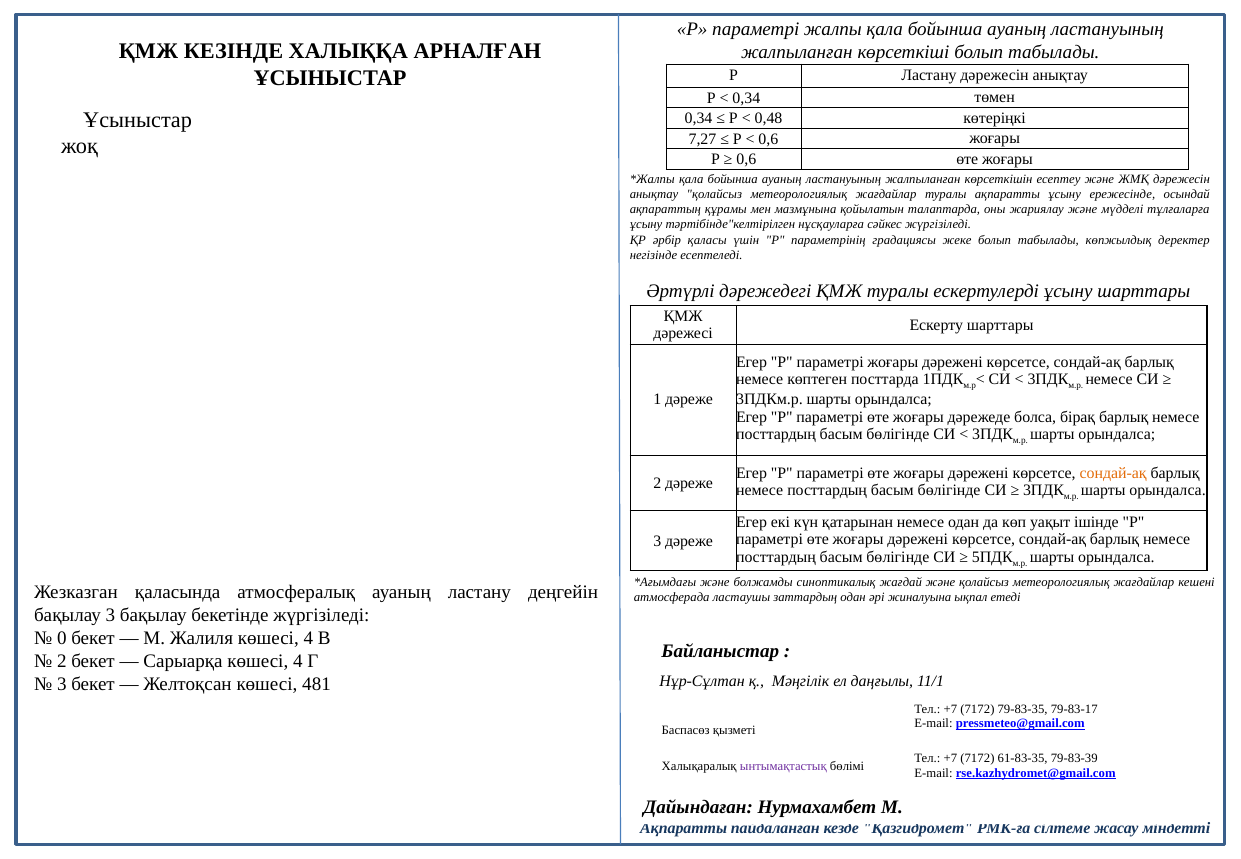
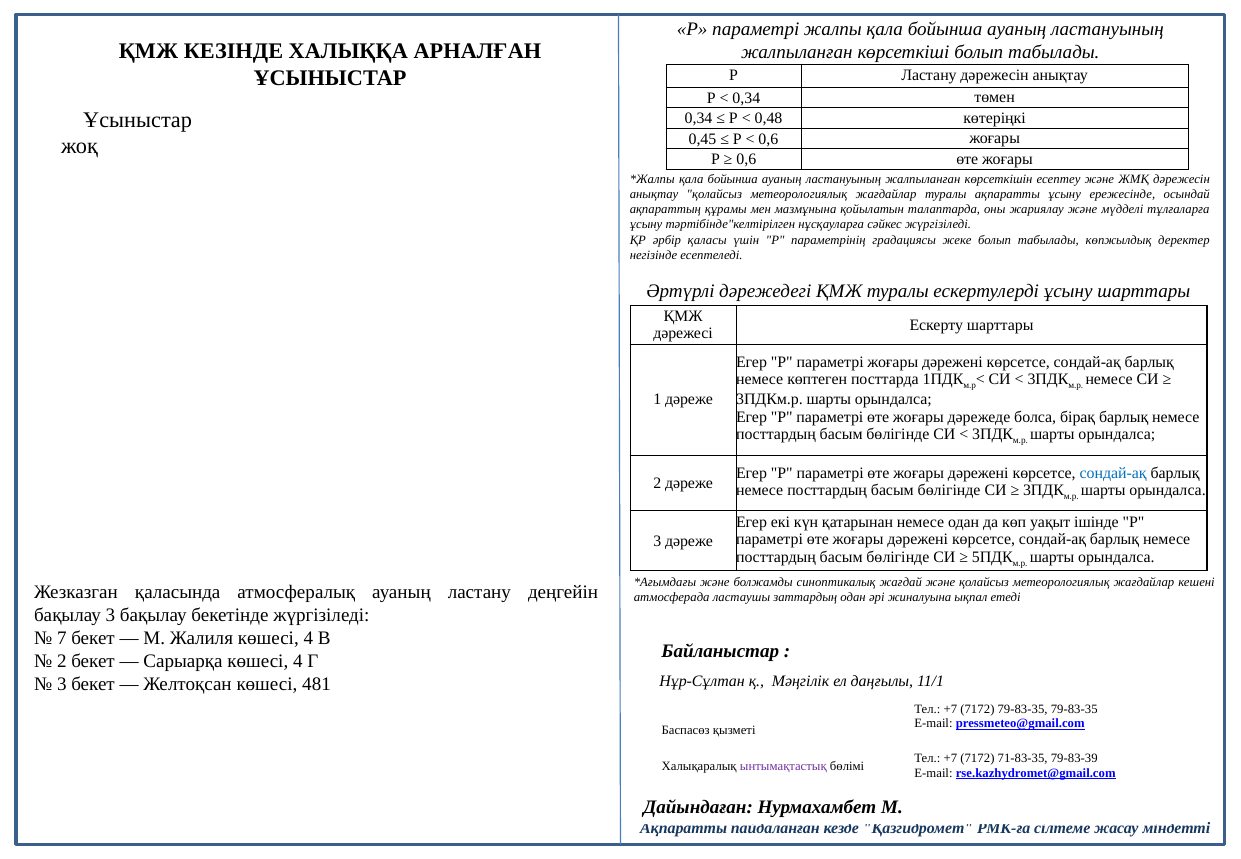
7,27: 7,27 -> 0,45 (703, 139)
сондай-ақ colour: orange -> blue (1113, 473)
0: 0 -> 7 (62, 638)
79-83-35 79-83-17: 79-83-17 -> 79-83-35 (1074, 709)
61-83-35: 61-83-35 -> 71-83-35 (1023, 759)
